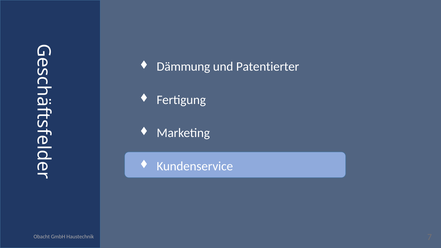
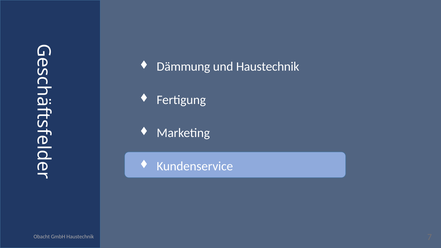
und Patentierter: Patentierter -> Haustechnik (268, 67)
